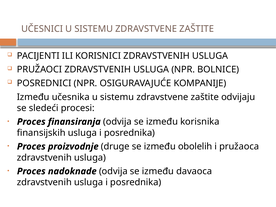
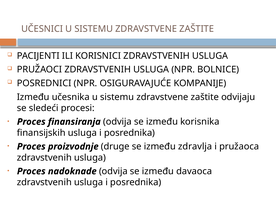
obolelih: obolelih -> zdravlja (195, 147)
